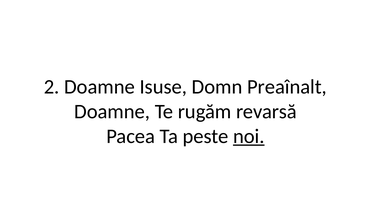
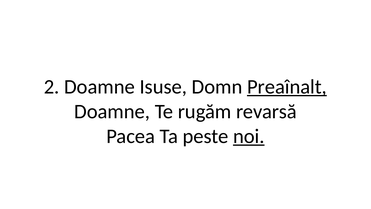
Preaînalt underline: none -> present (287, 87)
